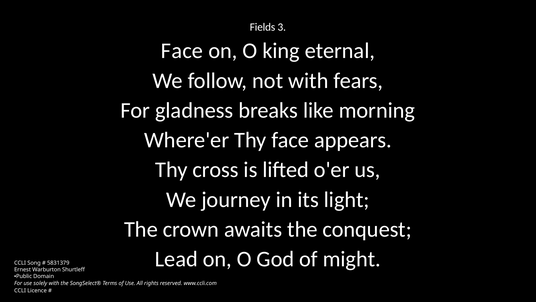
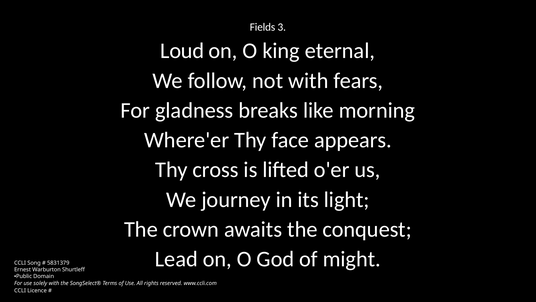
Face: Face -> Loud (182, 51)
